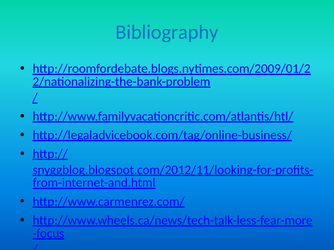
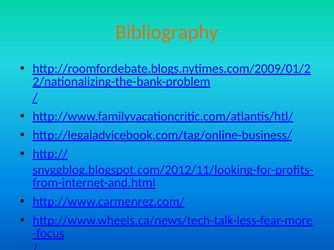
Bibliography colour: blue -> orange (167, 32)
